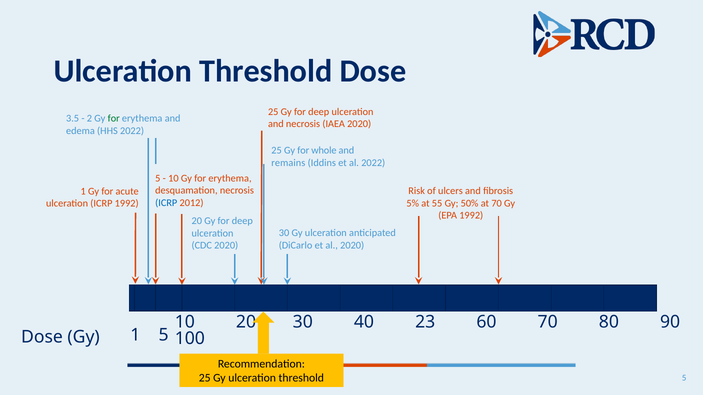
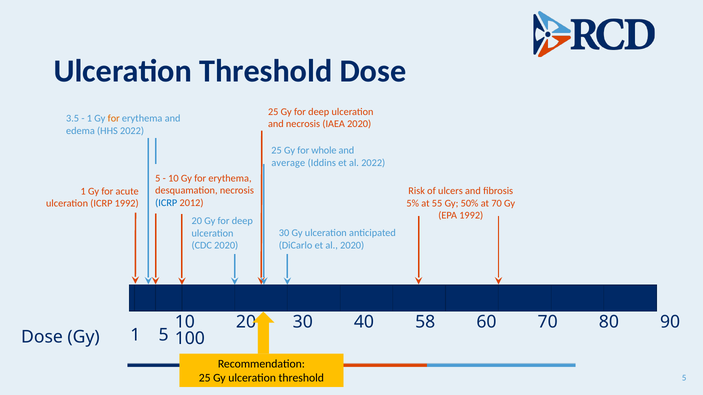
2: 2 -> 1 (89, 119)
for colour: green -> orange (114, 119)
remains: remains -> average (288, 163)
23: 23 -> 58 (425, 322)
